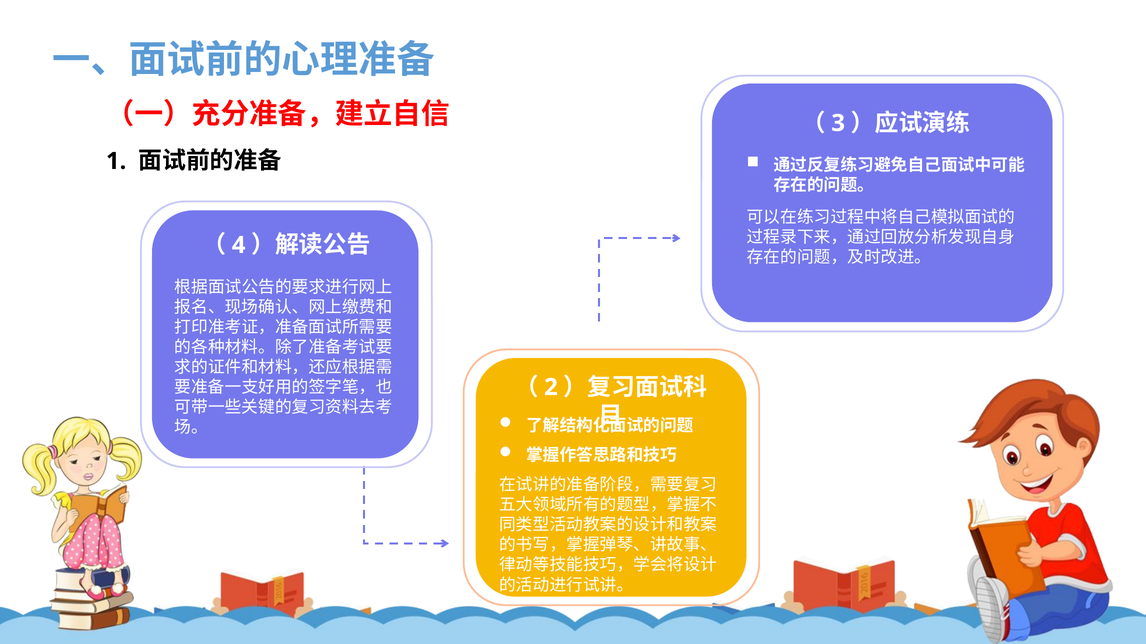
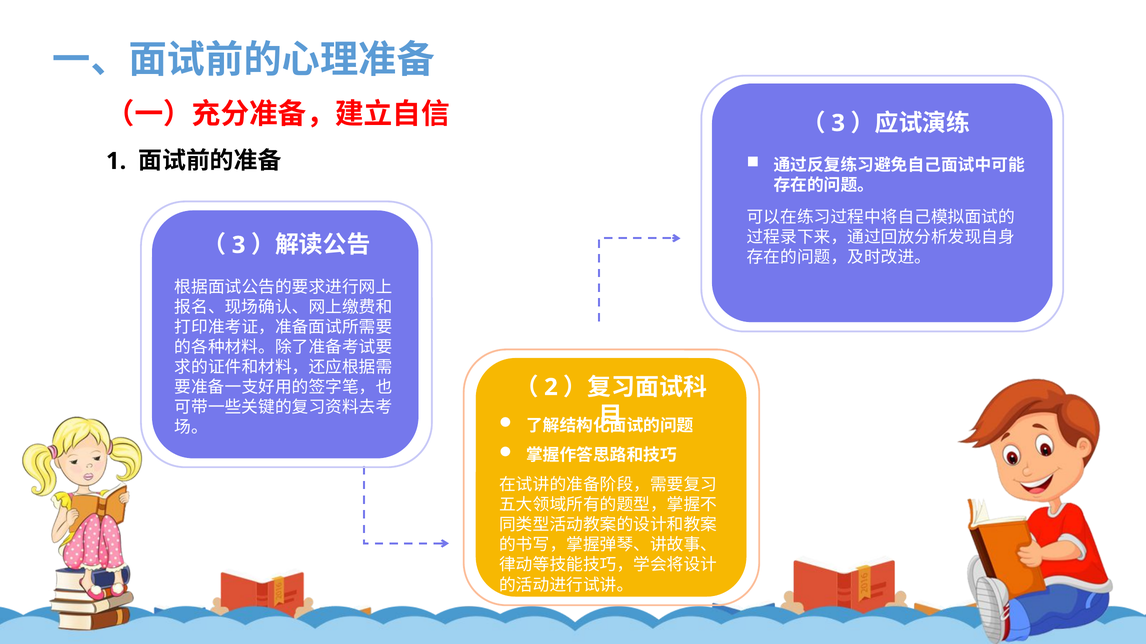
4: 4 -> 3 (239, 245)
